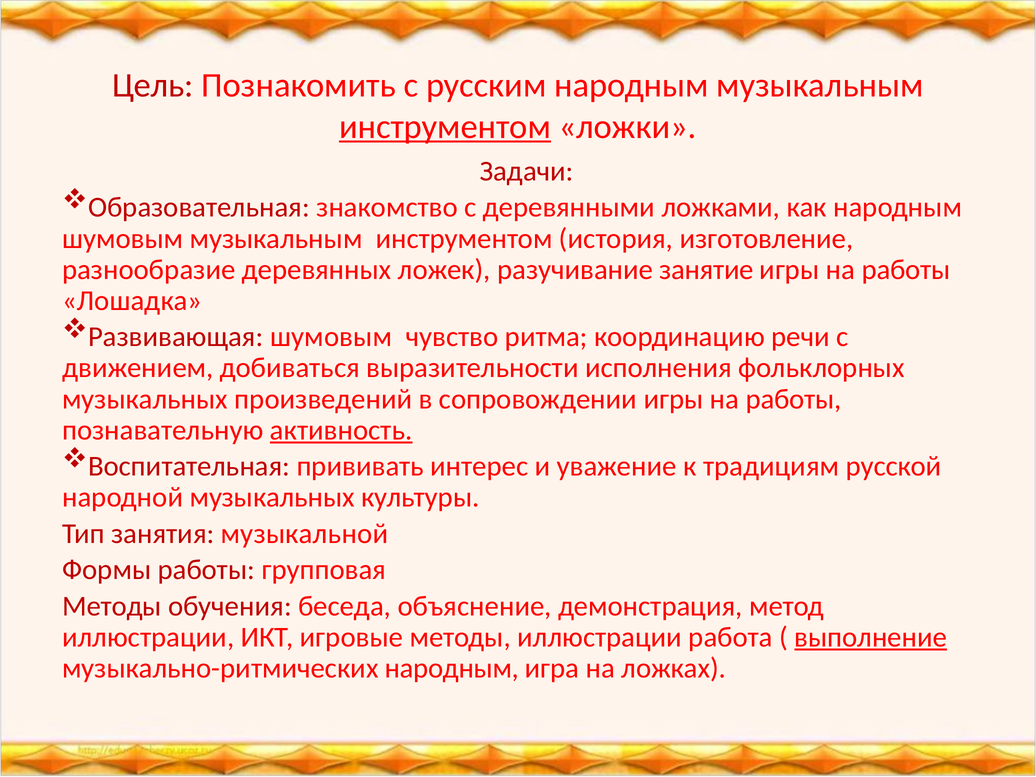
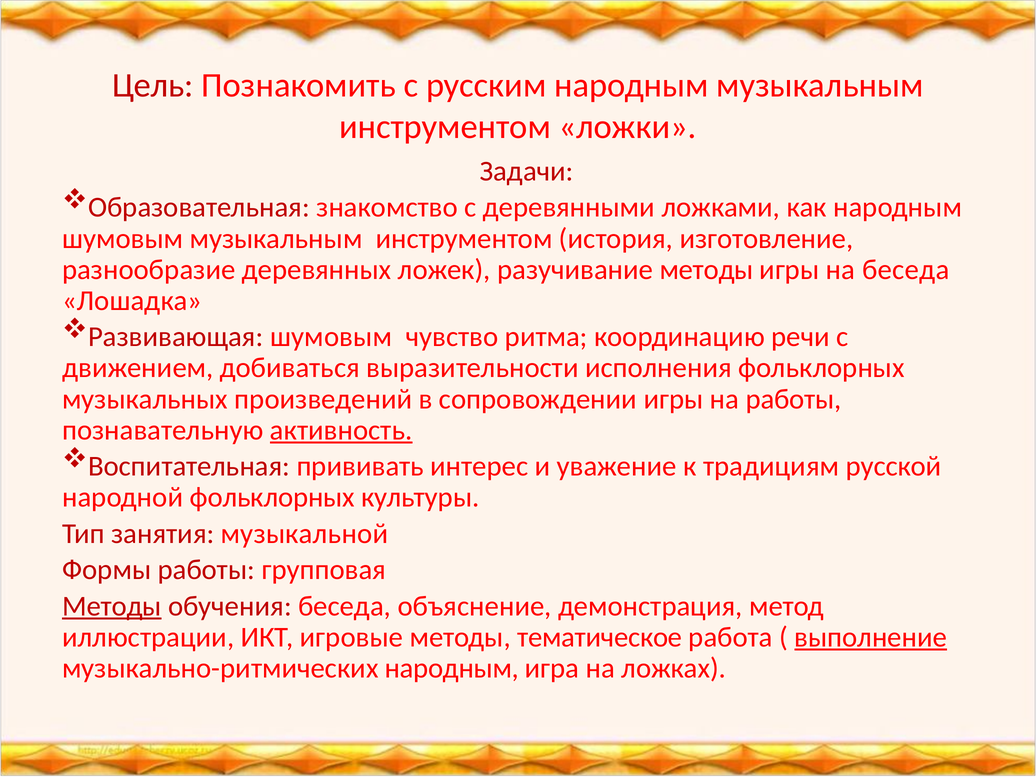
инструментом underline: present -> none (445, 127)
разучивание занятие: занятие -> методы (707, 270)
работы: работы -> беседа (906, 270)
народной музыкальных: музыкальных -> фольклорных (272, 497)
Методы underline: none -> present (112, 606)
методы иллюстрации: иллюстрации -> тематическое (600, 637)
